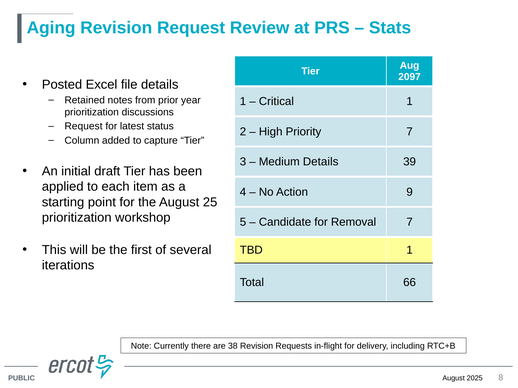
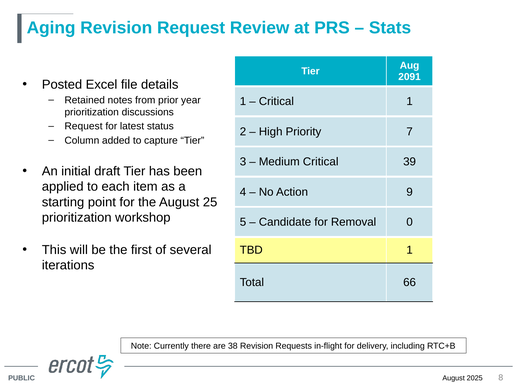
2097: 2097 -> 2091 (410, 77)
Medium Details: Details -> Critical (321, 162)
Removal 7: 7 -> 0 (410, 222)
